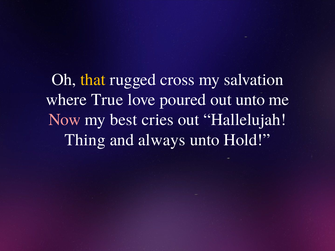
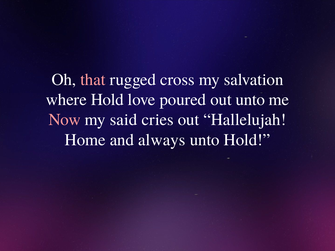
that colour: yellow -> pink (93, 80)
where True: True -> Hold (107, 100)
best: best -> said (124, 120)
Thing: Thing -> Home (85, 140)
